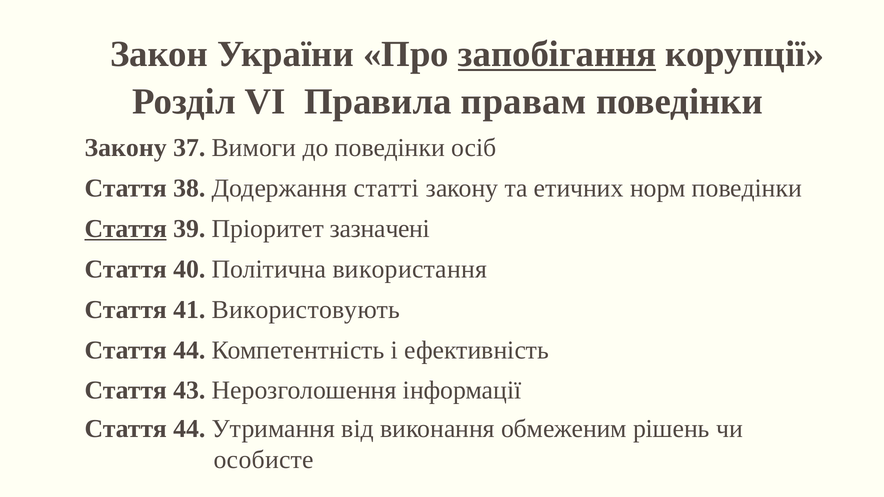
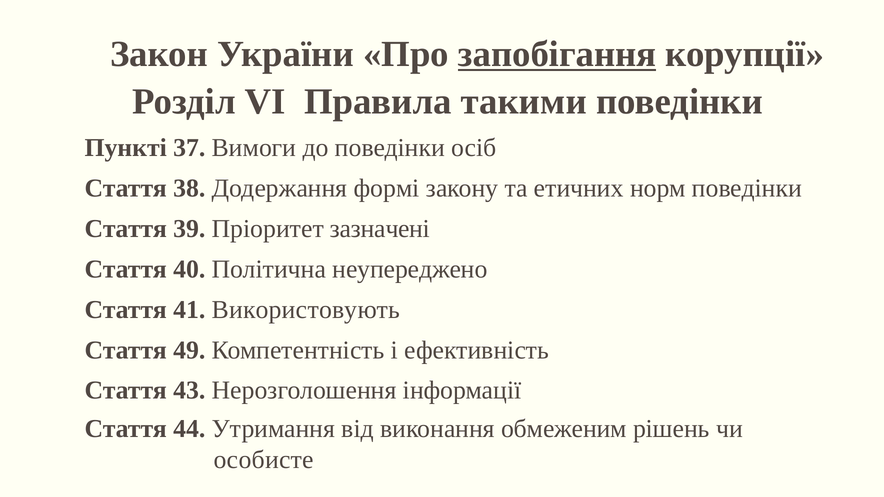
правам: правам -> такими (524, 101)
Закону: Закону -> Пункті (126, 148)
статті: статті -> формі (387, 188)
Стаття underline: present -> none (126, 229)
використання: використання -> неупереджено (410, 269)
44: 44 -> 49 (189, 350)
